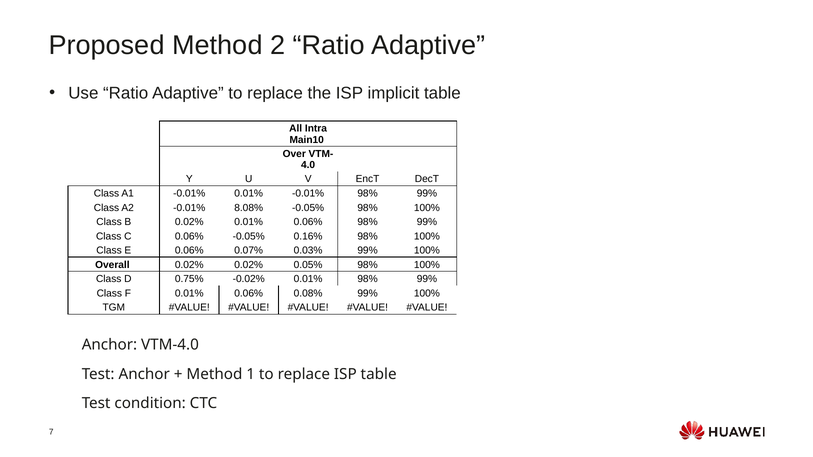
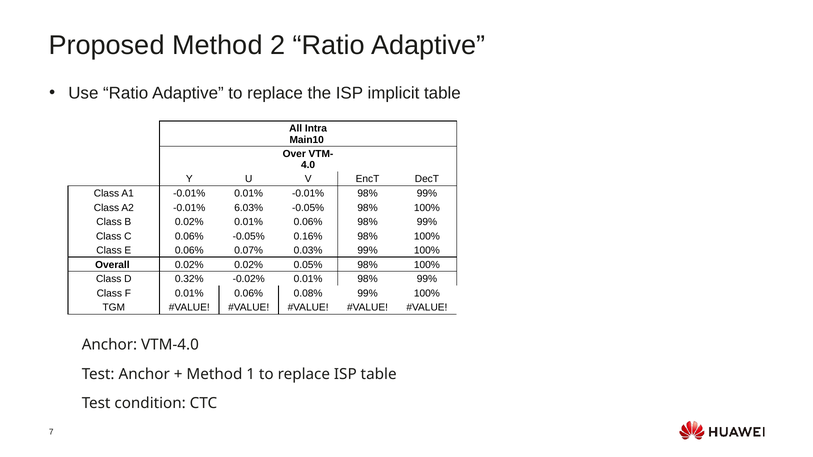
8.08%: 8.08% -> 6.03% (249, 208)
0.75%: 0.75% -> 0.32% (189, 279)
